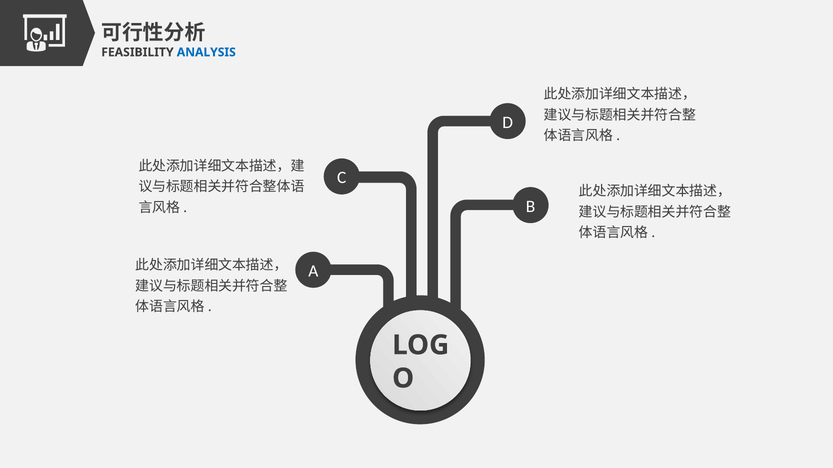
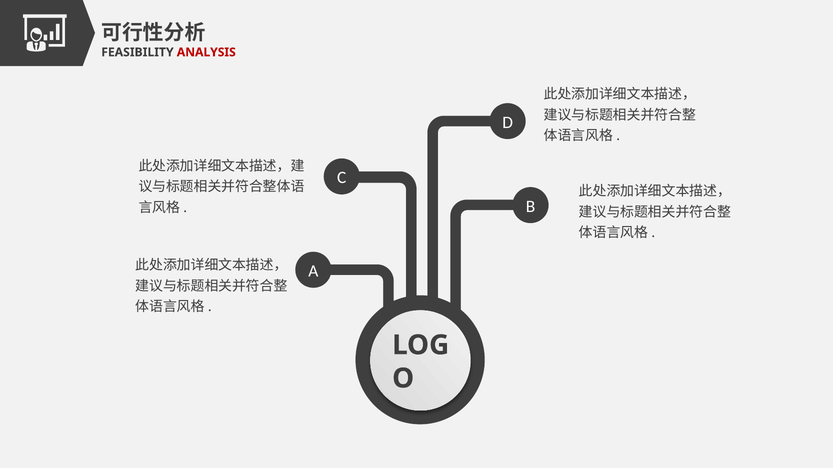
ANALYSIS colour: blue -> red (206, 52)
